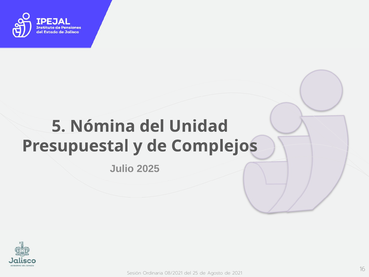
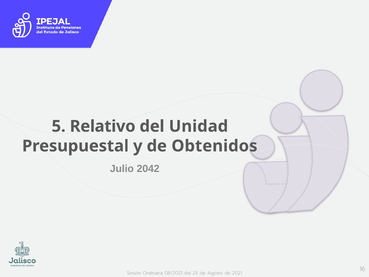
Nómina: Nómina -> Relativo (103, 126)
Complejos: Complejos -> Obtenidos (214, 146)
2025: 2025 -> 2042 (148, 169)
